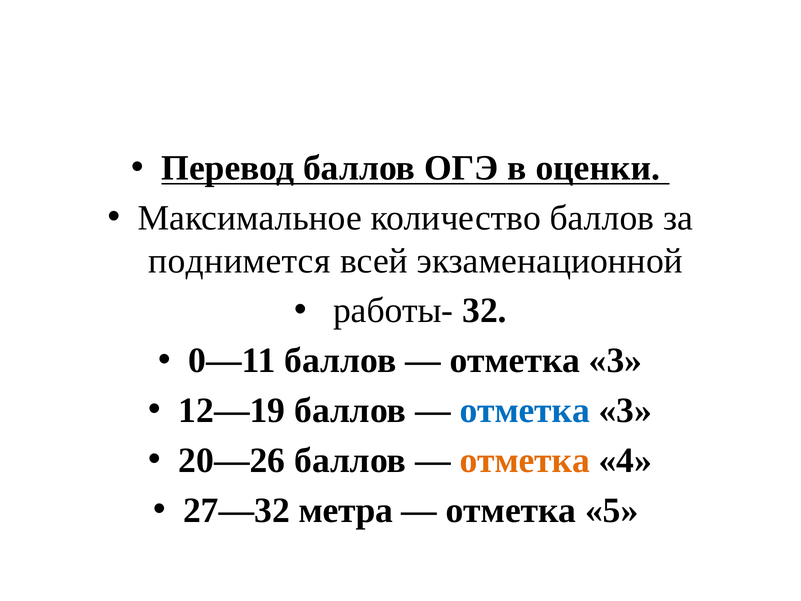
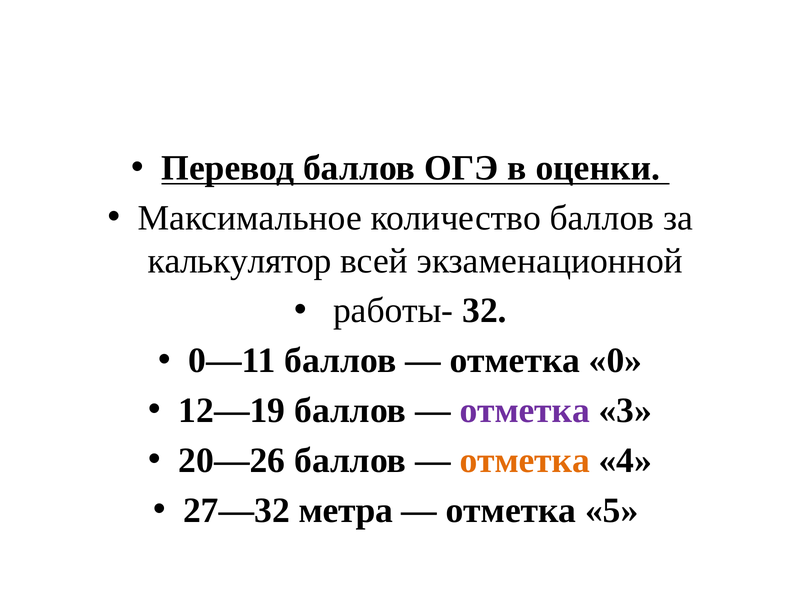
поднимется: поднимется -> калькулятор (240, 261)
3: 3 -> 0 (616, 360)
отметка colour: blue -> purple (525, 410)
